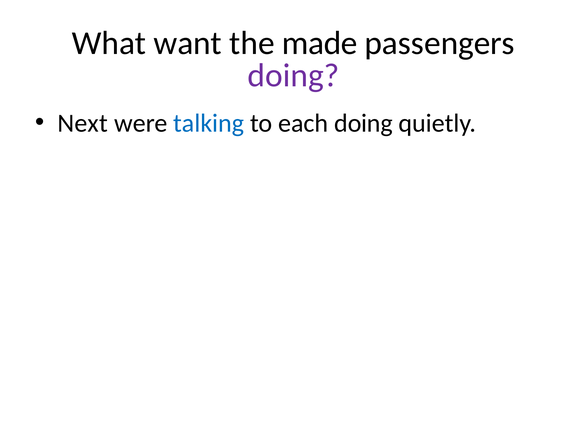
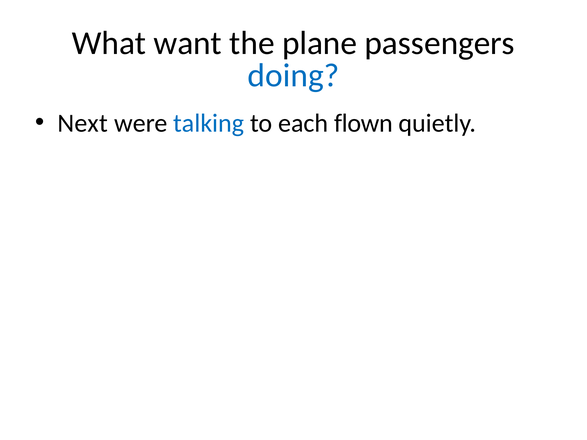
made: made -> plane (320, 43)
doing colour: purple -> blue (293, 75)
each doing: doing -> flown (364, 123)
